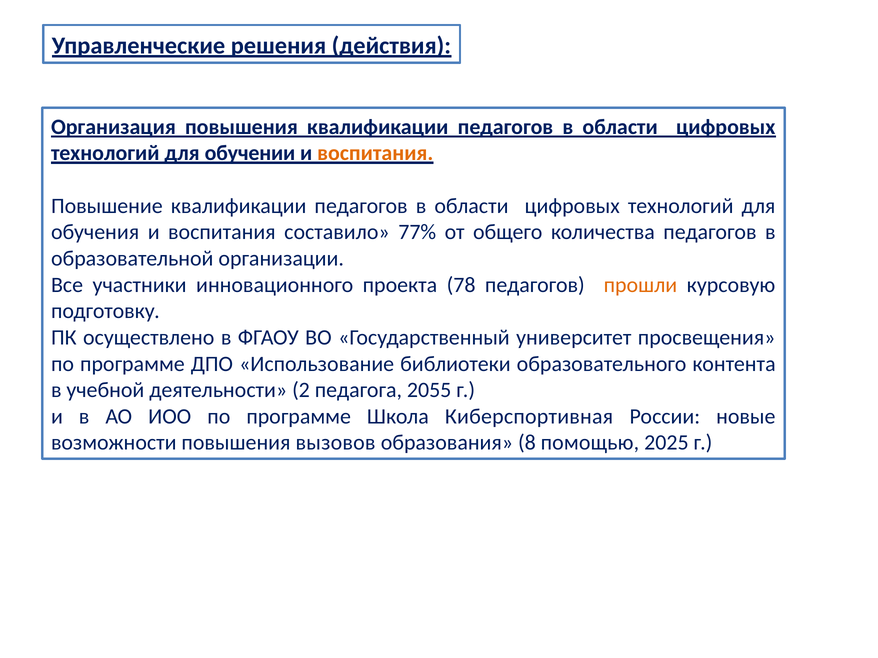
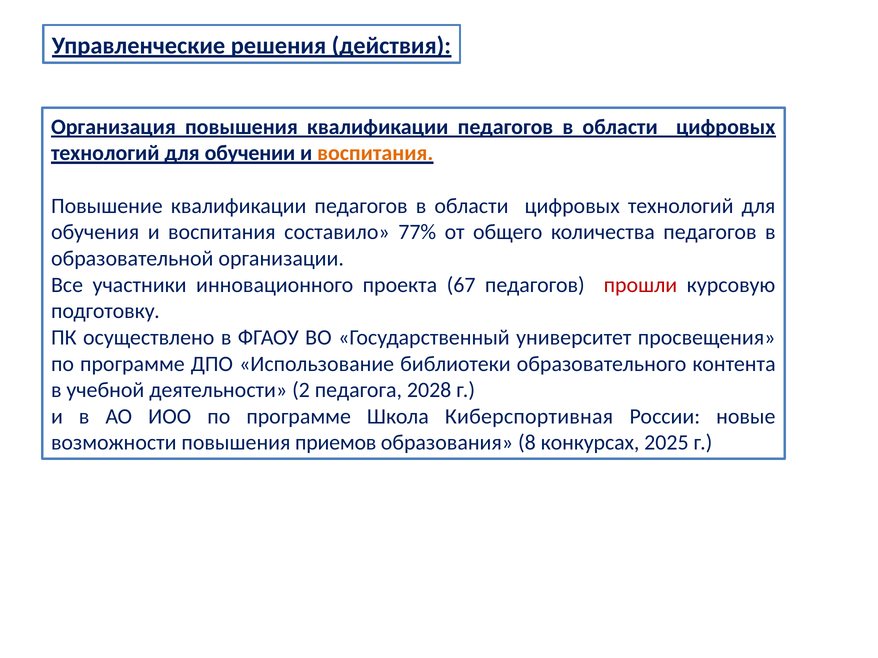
78: 78 -> 67 (461, 285)
прошли colour: orange -> red (640, 285)
2055: 2055 -> 2028 (429, 390)
вызовов: вызовов -> приемов (336, 443)
помощью: помощью -> конкурсах (590, 443)
